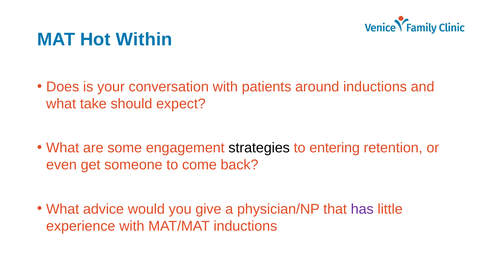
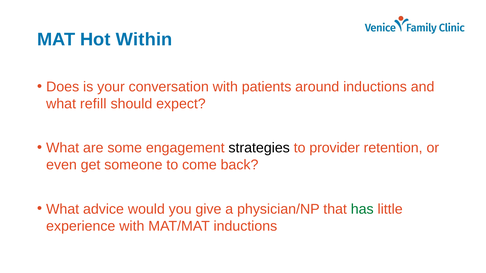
take: take -> refill (93, 104)
entering: entering -> provider (335, 148)
has colour: purple -> green (362, 209)
